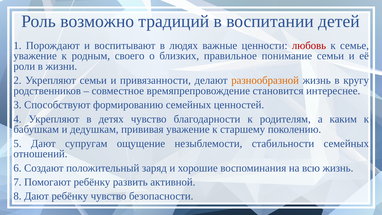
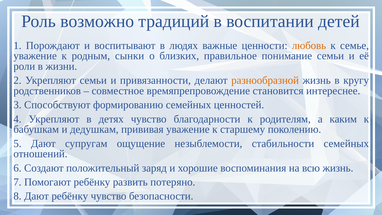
любовь colour: red -> orange (309, 45)
своего: своего -> сынки (130, 56)
активной: активной -> потеряно (173, 182)
